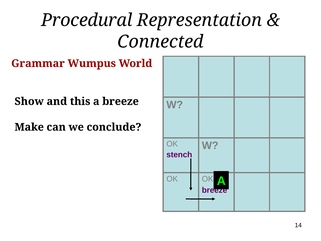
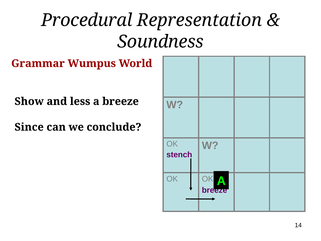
Connected: Connected -> Soundness (161, 42)
this: this -> less (80, 101)
Make: Make -> Since (29, 127)
